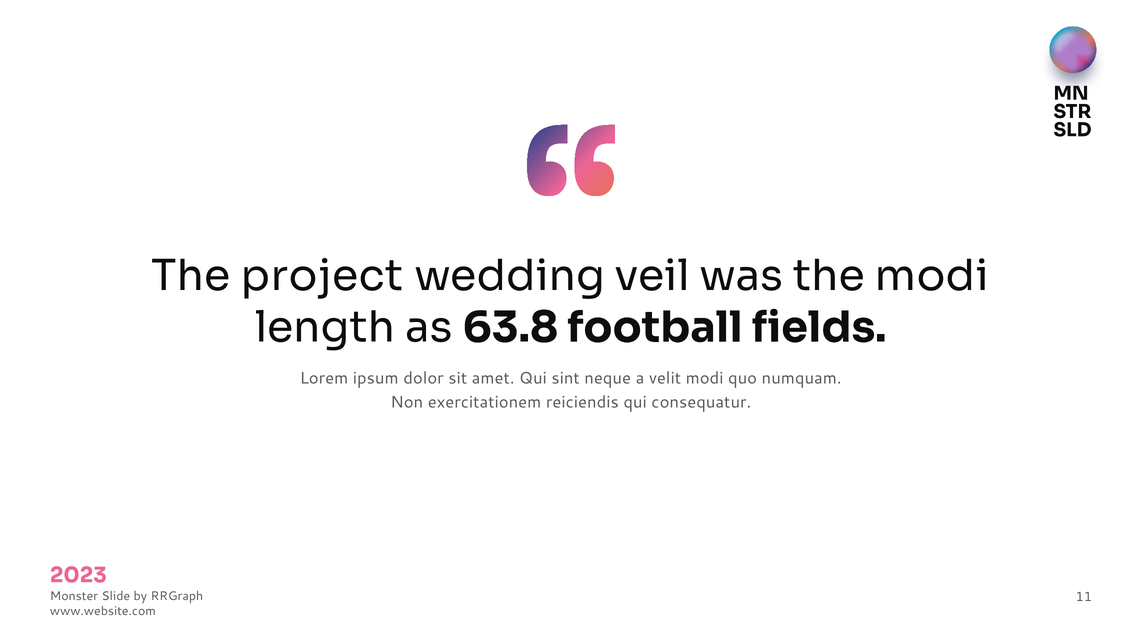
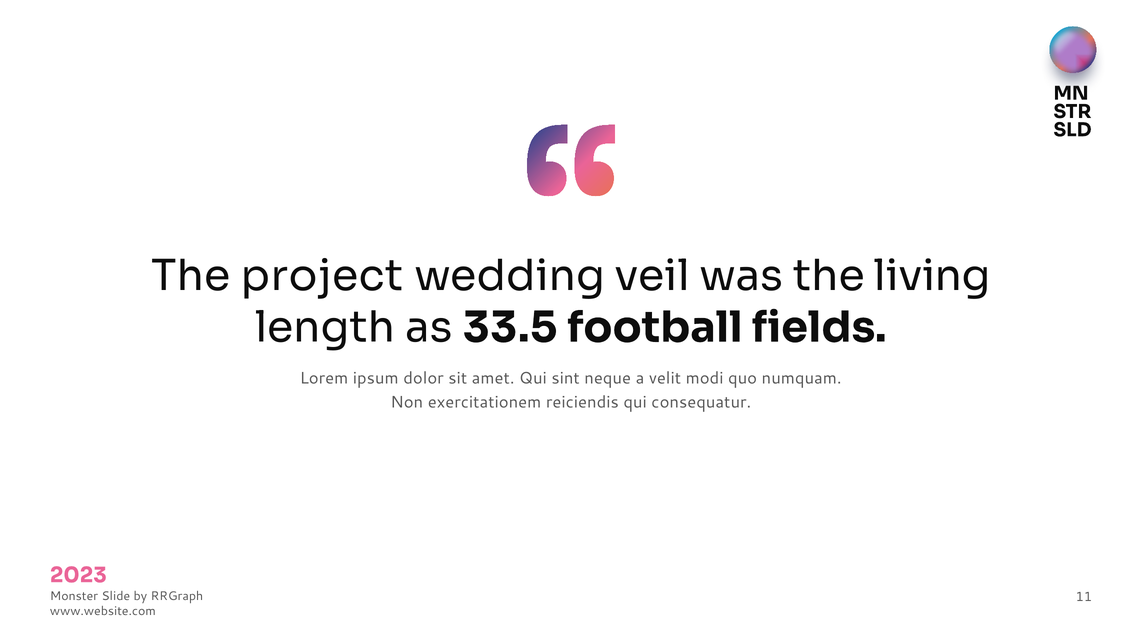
the modi: modi -> living (932, 276)
63.8: 63.8 -> 33.5 (510, 328)
